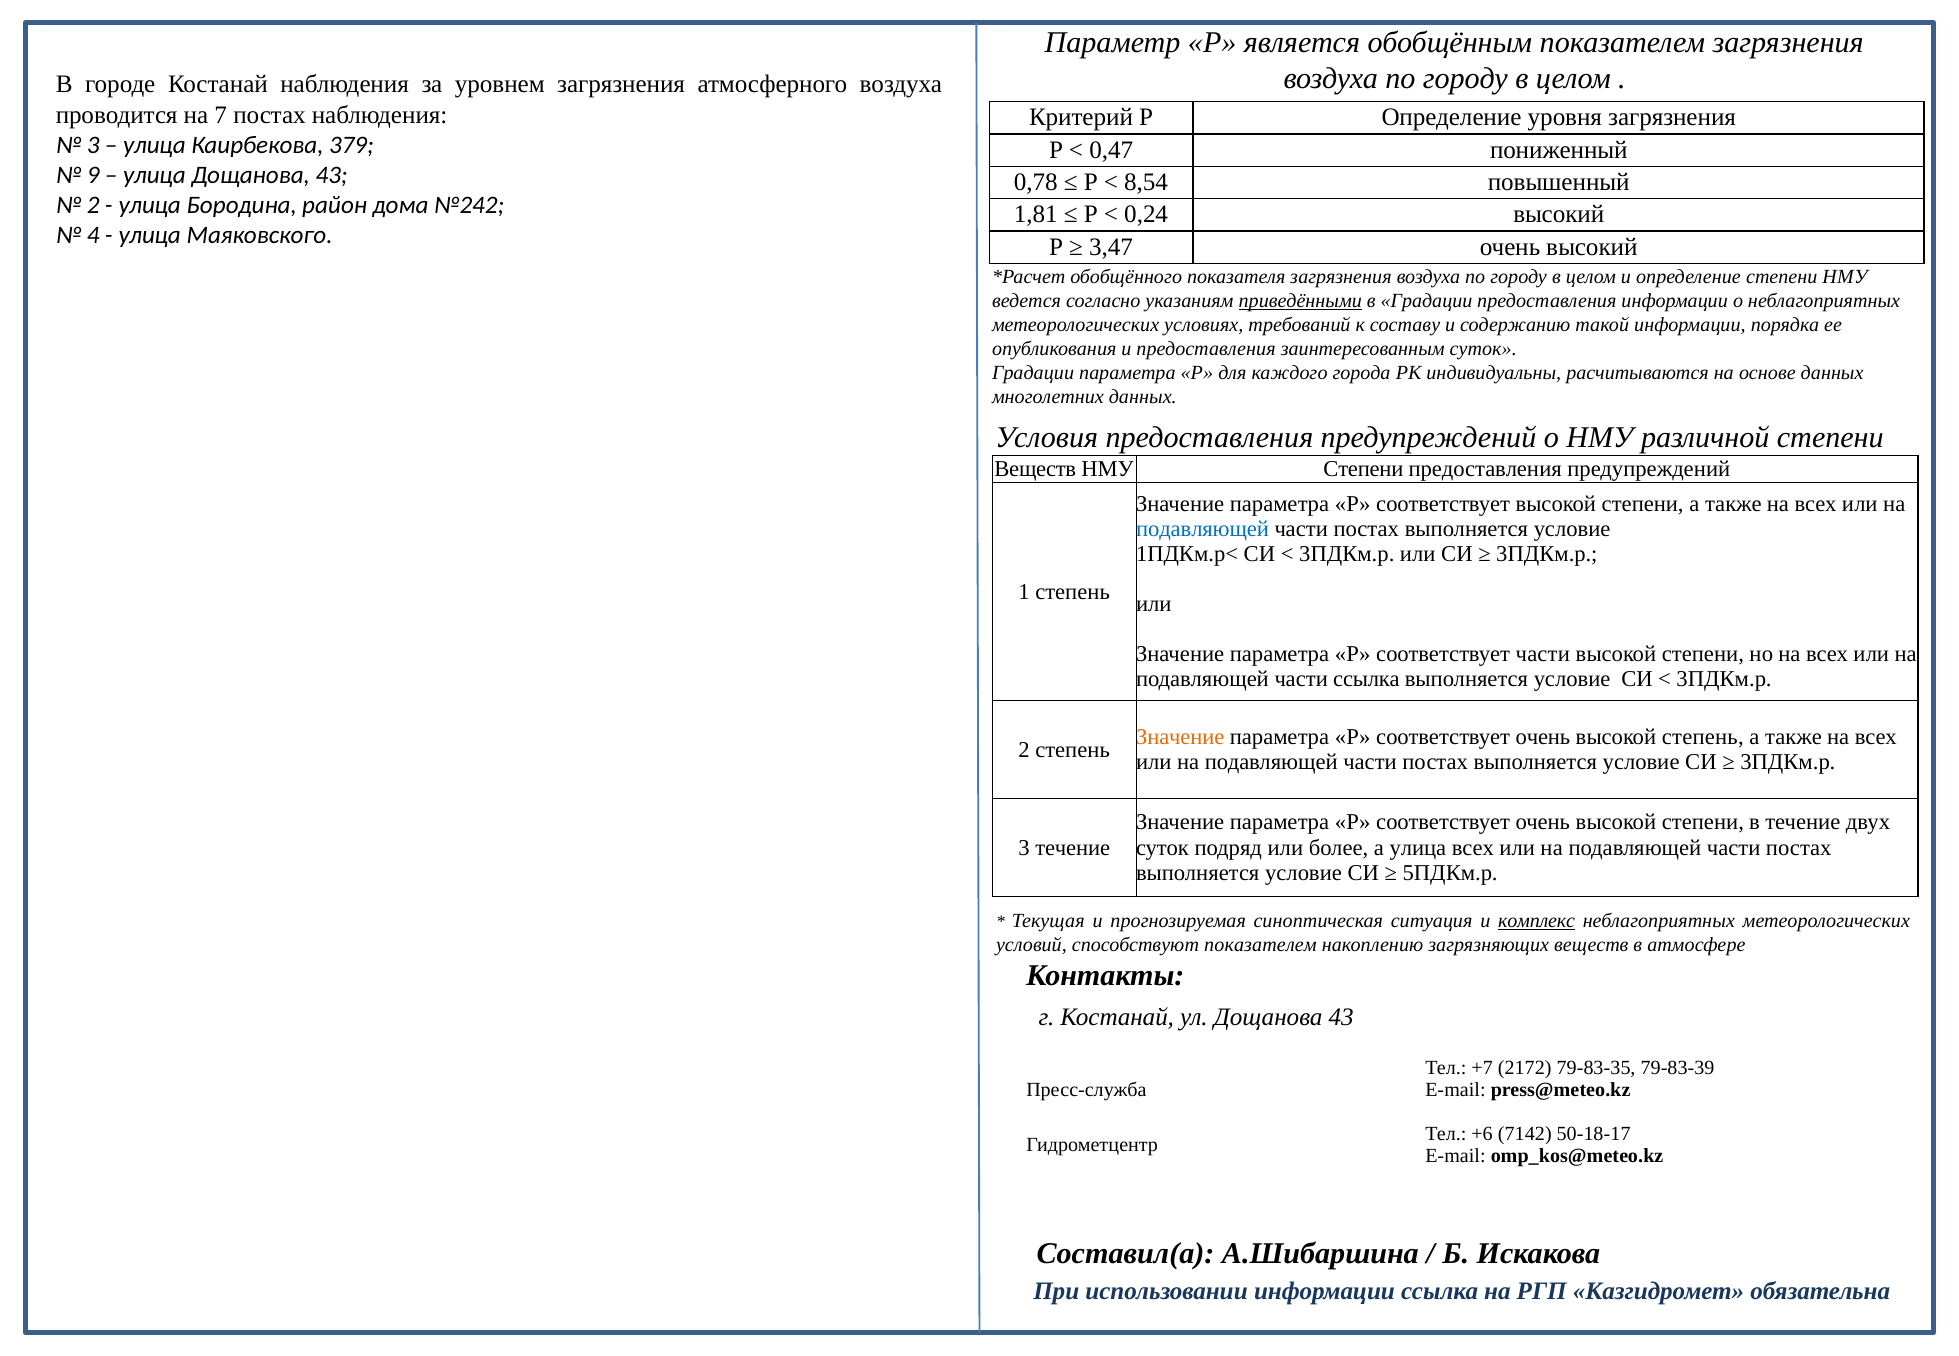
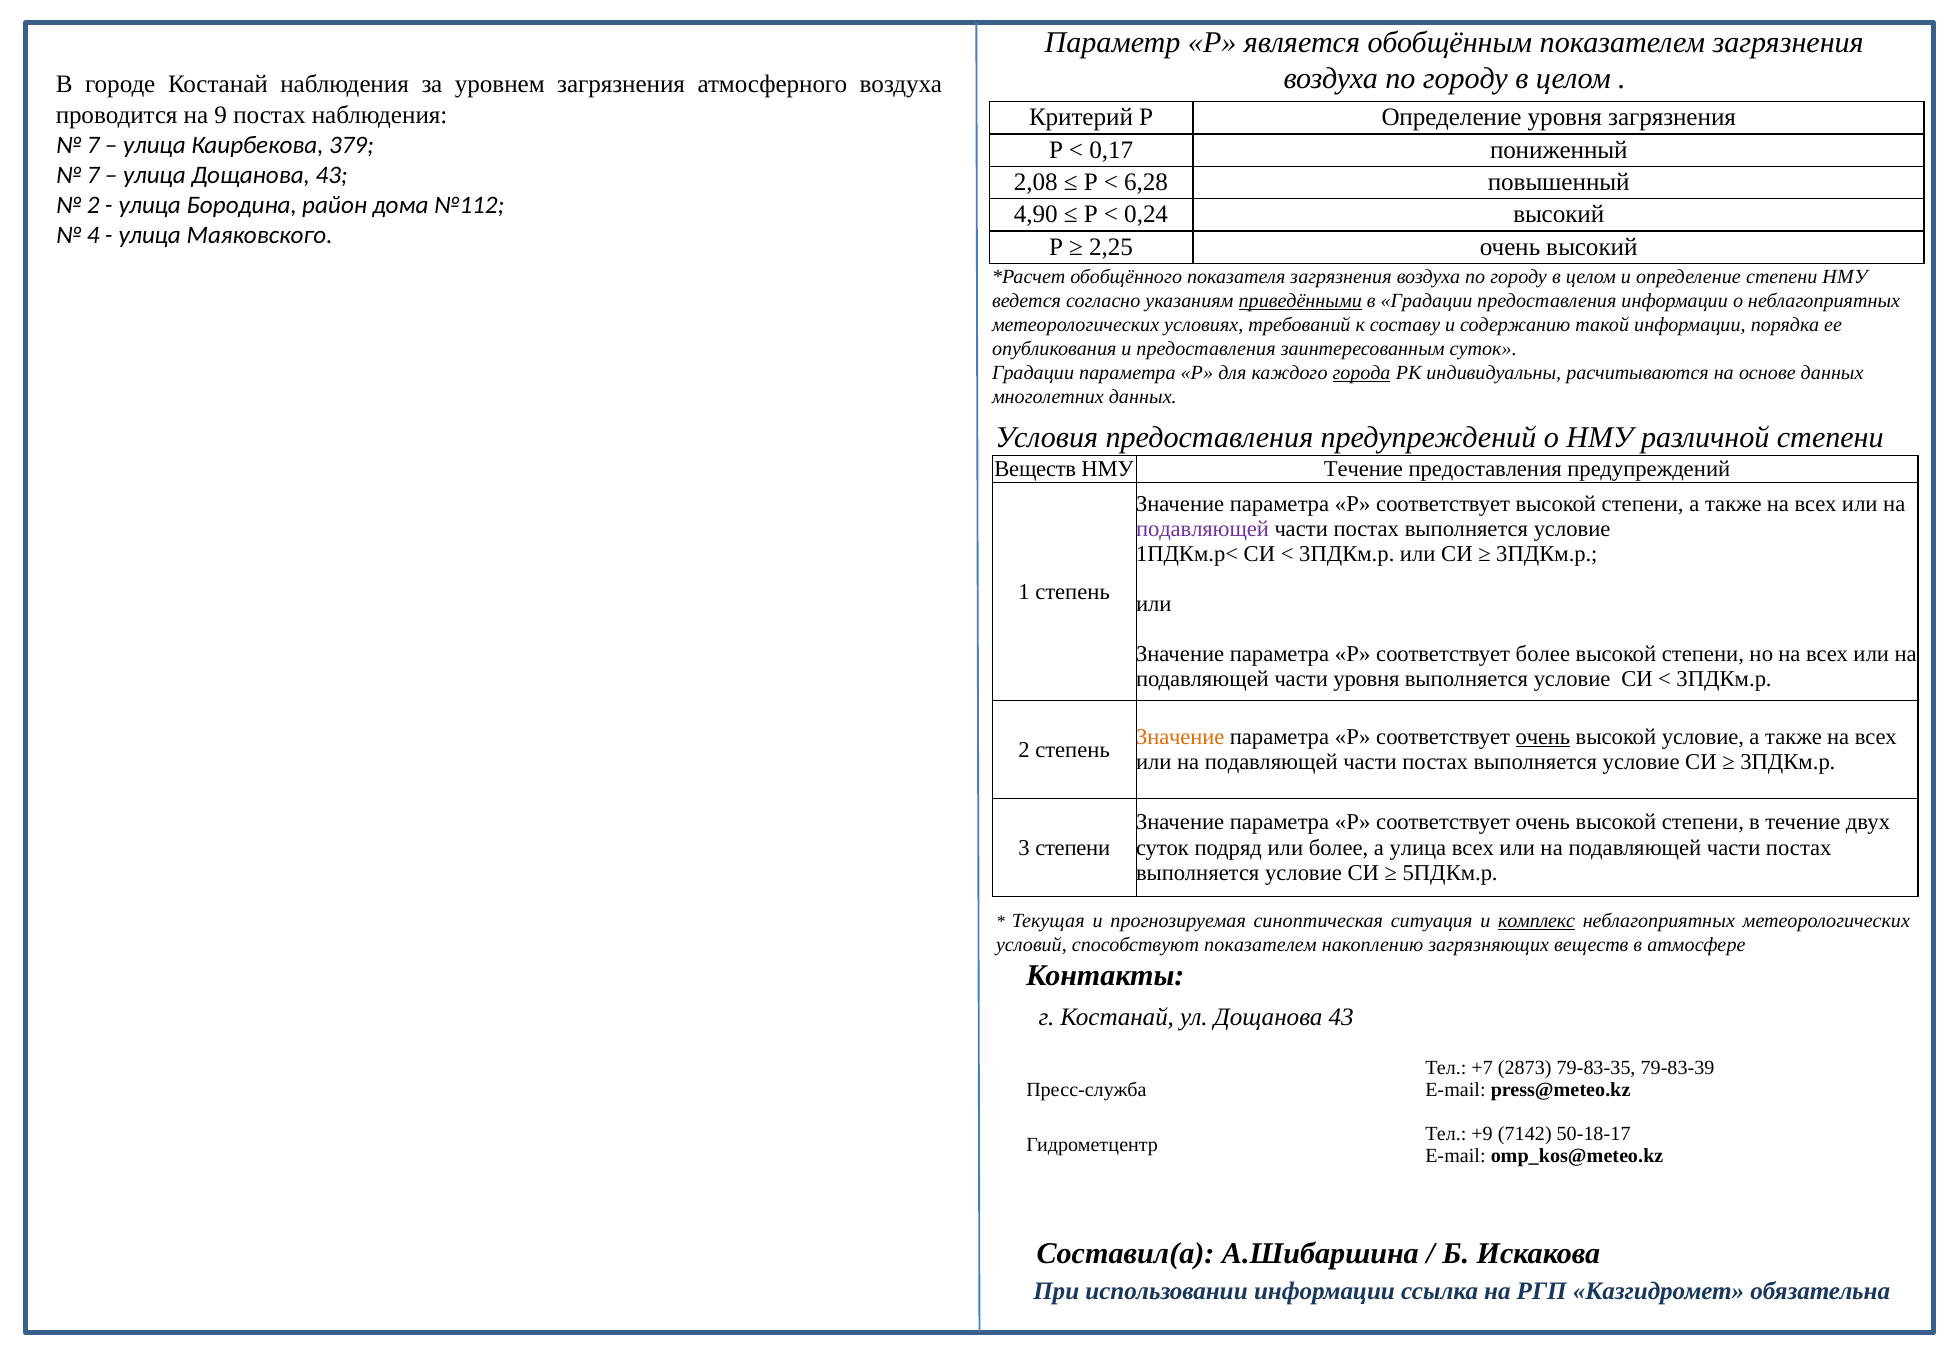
7: 7 -> 9 (221, 115)
3: 3 -> 7 (93, 145)
0,47: 0,47 -> 0,17 (1111, 150)
9: 9 -> 7 (93, 175)
0,78: 0,78 -> 2,08 (1036, 182)
8,54: 8,54 -> 6,28 (1146, 182)
№242: №242 -> №112 (469, 205)
1,81: 1,81 -> 4,90 (1036, 215)
3,47: 3,47 -> 2,25 (1111, 247)
города underline: none -> present (1362, 373)
НМУ Степени: Степени -> Течение (1363, 469)
подавляющей colour: blue -> purple (1203, 529)
соответствует части: части -> более (1543, 655)
части ссылка: ссылка -> уровня (1366, 680)
очень underline: none -> present (1543, 737)
высокой степень: степень -> условие (1703, 737)
3 течение: течение -> степени (1073, 848)
2172: 2172 -> 2873 (1525, 1068)
+6: +6 -> +9 (1482, 1134)
